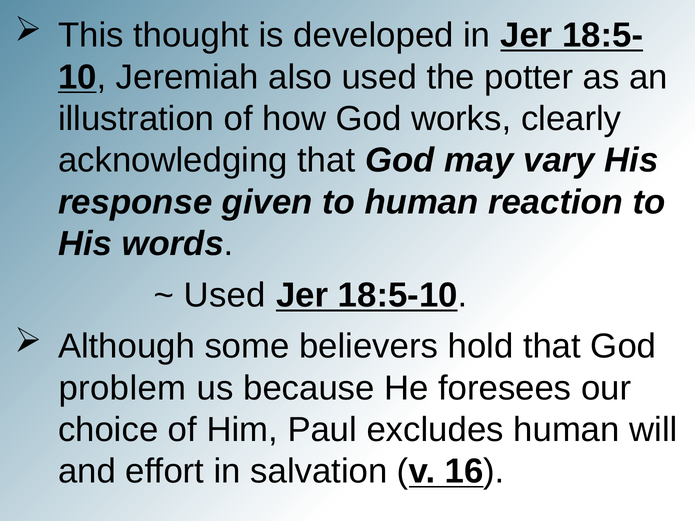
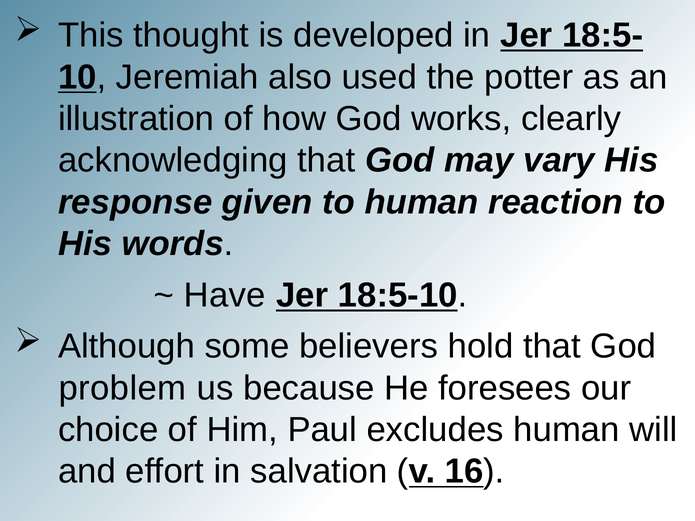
Used: Used -> Have (225, 295)
